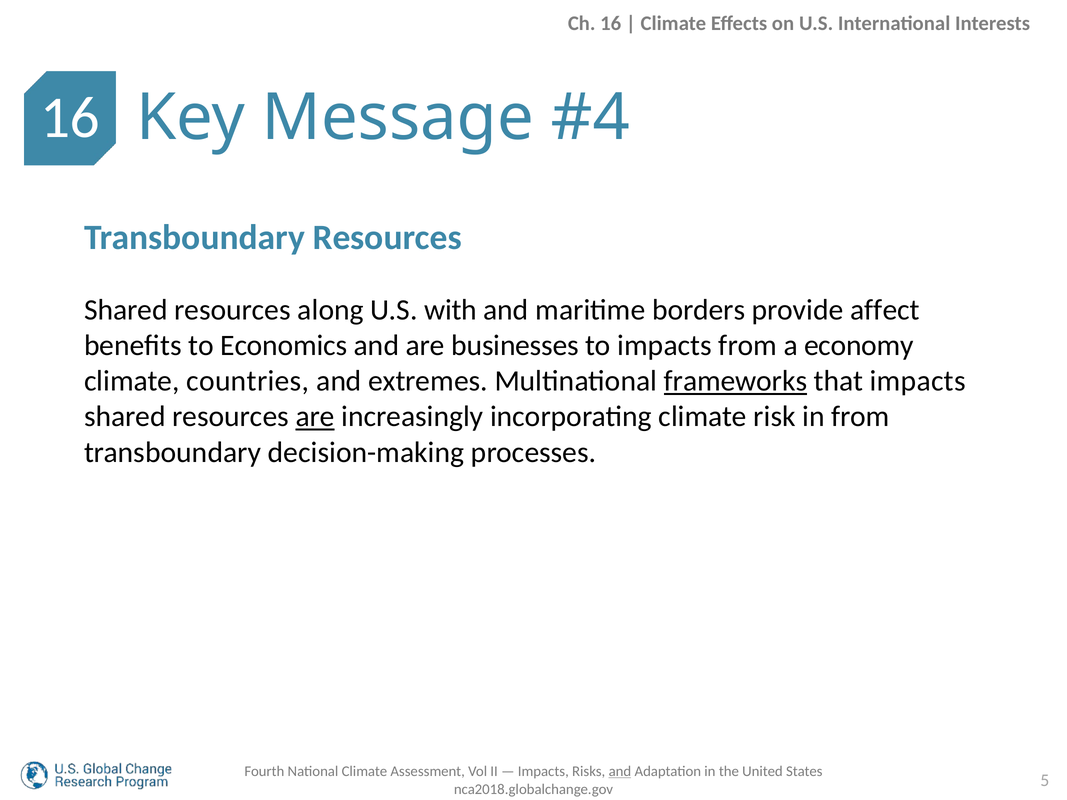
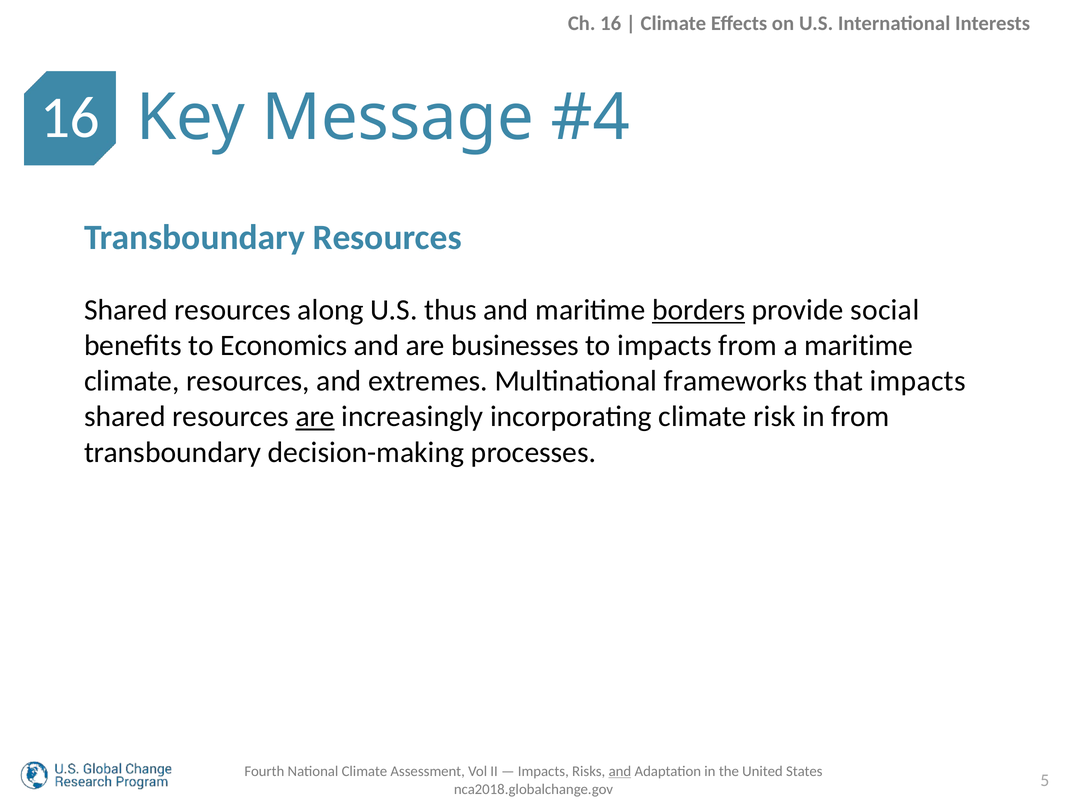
with: with -> thus (450, 310)
borders underline: none -> present (699, 310)
affect: affect -> social (885, 310)
a economy: economy -> maritime (859, 346)
climate countries: countries -> resources (248, 381)
frameworks underline: present -> none (735, 381)
